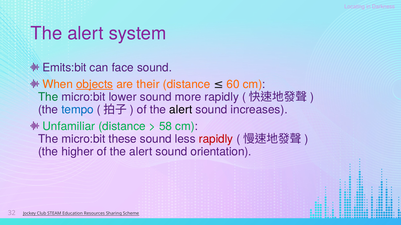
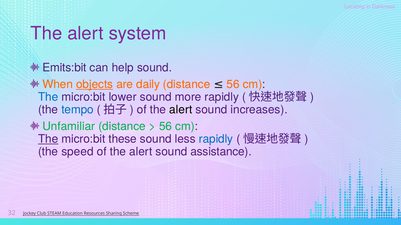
face: face -> help (123, 68)
their: their -> daily (148, 85)
60: 60 -> 56 (233, 85)
The colour: green -> blue (48, 97)
58: 58 -> 56 (166, 127)
The underline: none -> present (48, 139)
rapidly colour: red -> blue (216, 139)
higher: higher -> speed (77, 152)
orientation: orientation -> assistance (221, 152)
